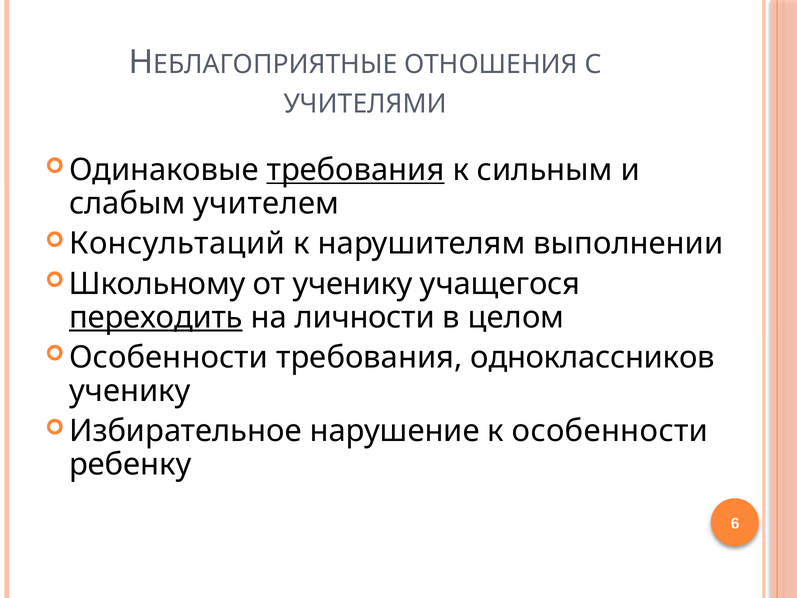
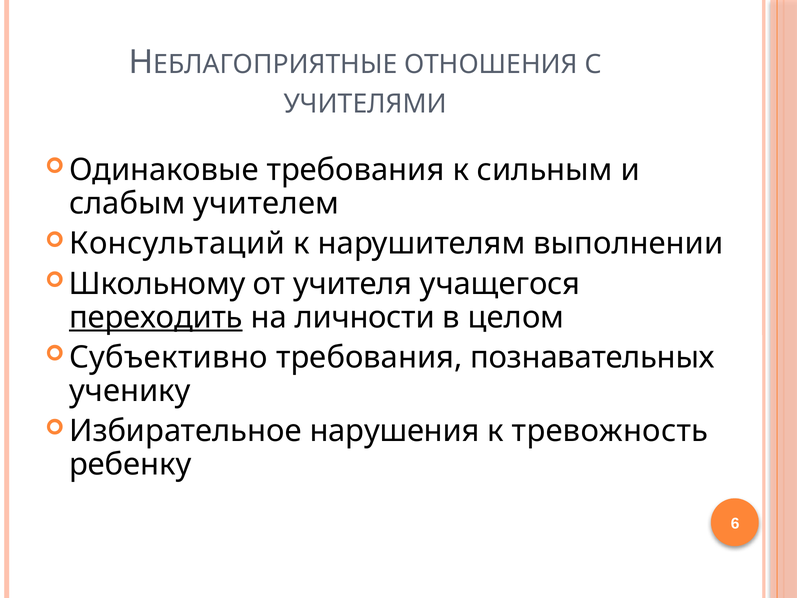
требования underline: present -> none (356, 170)
от ученику: ученику -> учителя (353, 284)
Особенности: Особенности -> Субъективно (169, 357)
одноклассников: одноклассников -> познавательных (593, 357)
нарушение: нарушение -> нарушения (395, 431)
к особенности: особенности -> тревожность (610, 431)
